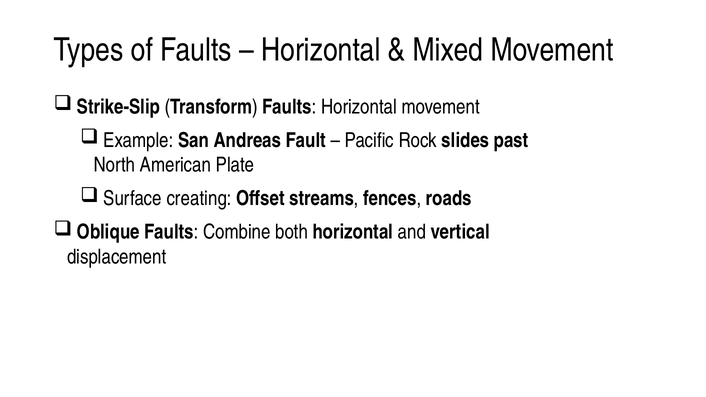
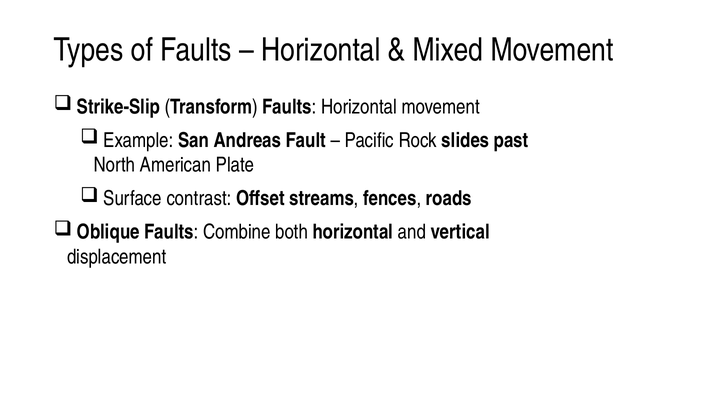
creating: creating -> contrast (199, 199)
